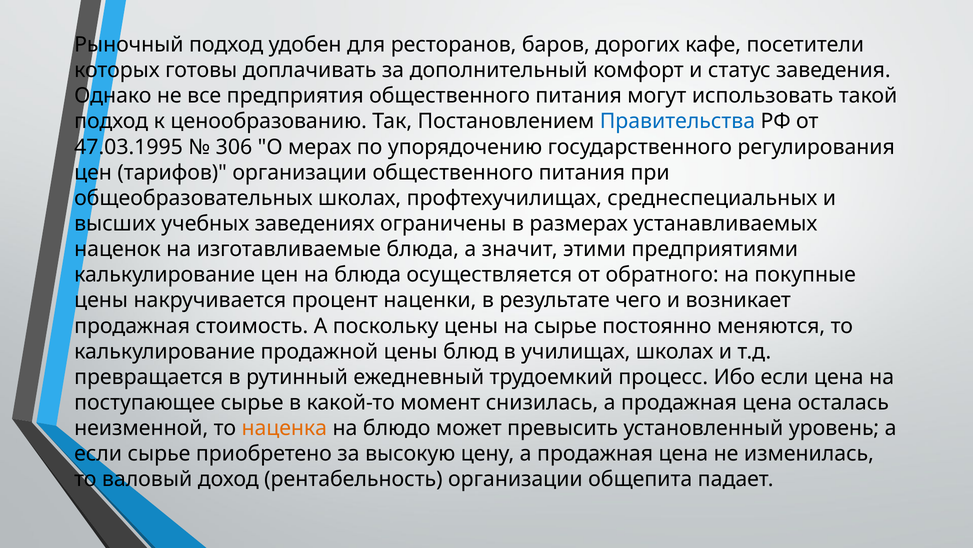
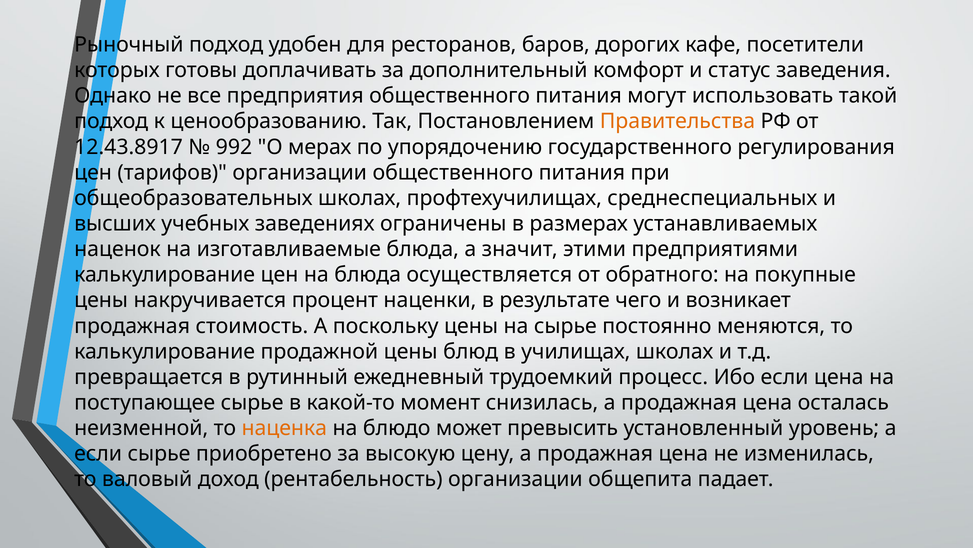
Правительства colour: blue -> orange (677, 121)
47.03.1995: 47.03.1995 -> 12.43.8917 (129, 147)
306: 306 -> 992 (234, 147)
